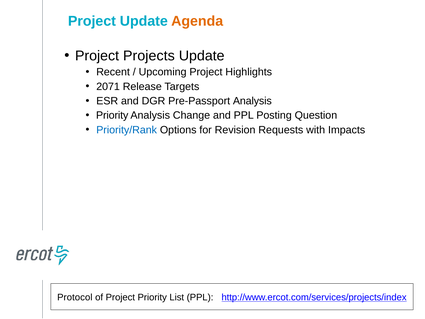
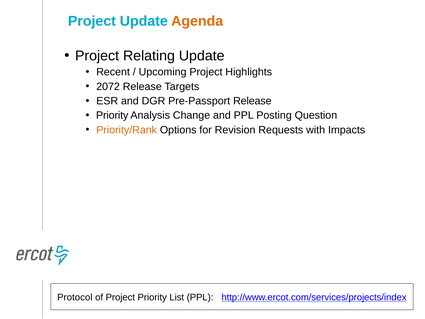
Projects: Projects -> Relating (149, 56)
2071: 2071 -> 2072 (108, 86)
Pre-Passport Analysis: Analysis -> Release (252, 101)
Priority/Rank colour: blue -> orange (127, 130)
